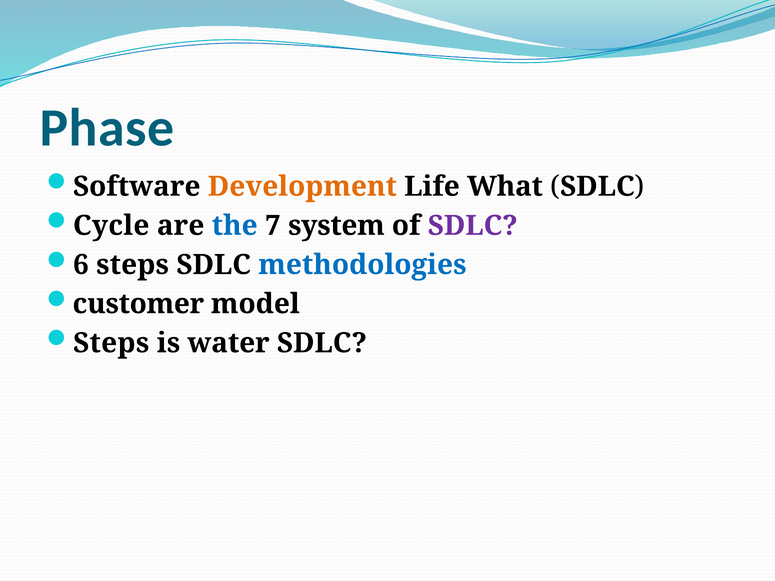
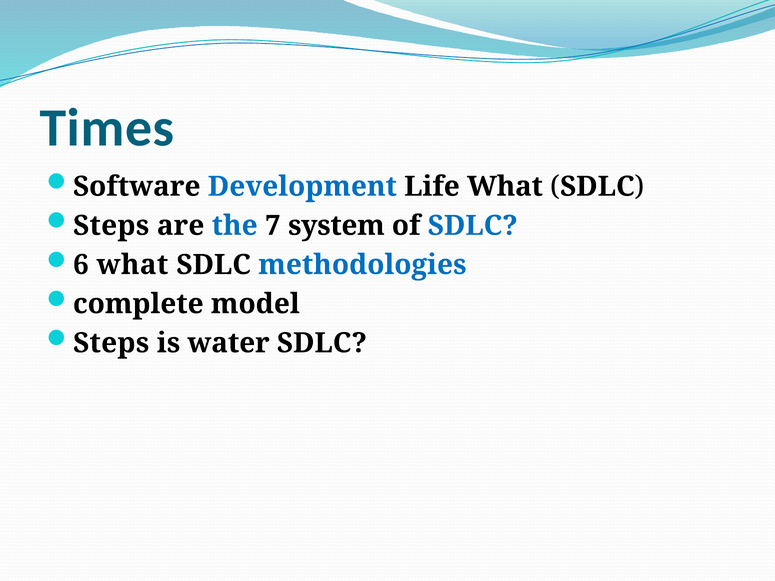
Phase: Phase -> Times (107, 128)
Development colour: orange -> blue (302, 187)
Cycle: Cycle -> Steps (111, 226)
SDLC colour: purple -> blue (473, 226)
6 steps: steps -> what (132, 265)
customer: customer -> complete (138, 304)
